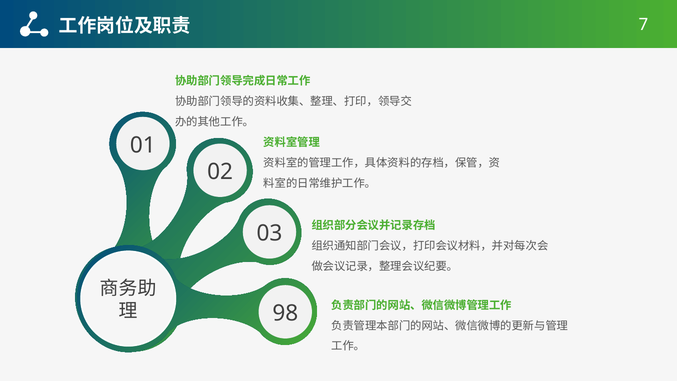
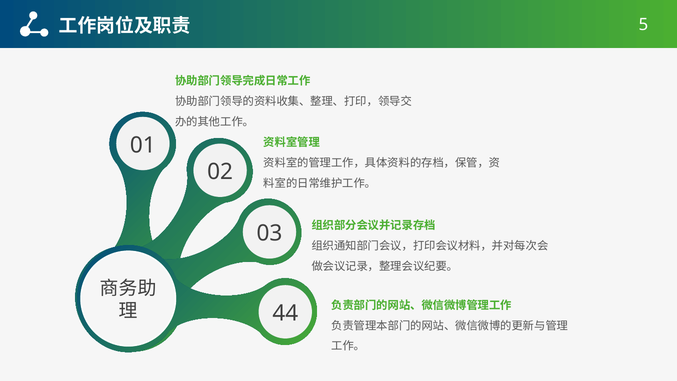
7: 7 -> 5 (643, 25)
98: 98 -> 44 (285, 313)
